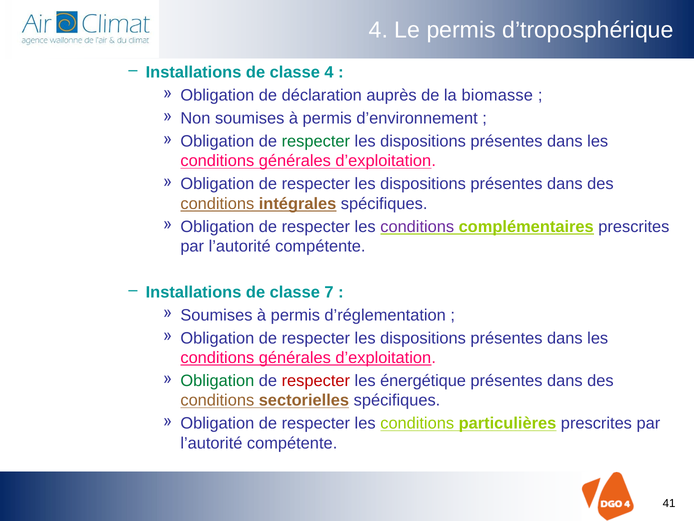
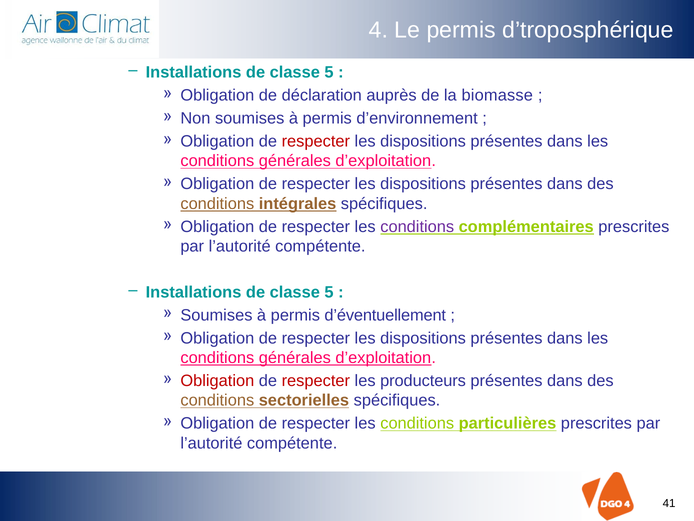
4: 4 -> 5 (329, 72)
respecter colour: green -> red (316, 141)
7: 7 -> 5 (329, 292)
d’réglementation: d’réglementation -> d’éventuellement (385, 315)
Obligation colour: green -> red (217, 380)
énergétique: énergétique -> producteurs (423, 380)
